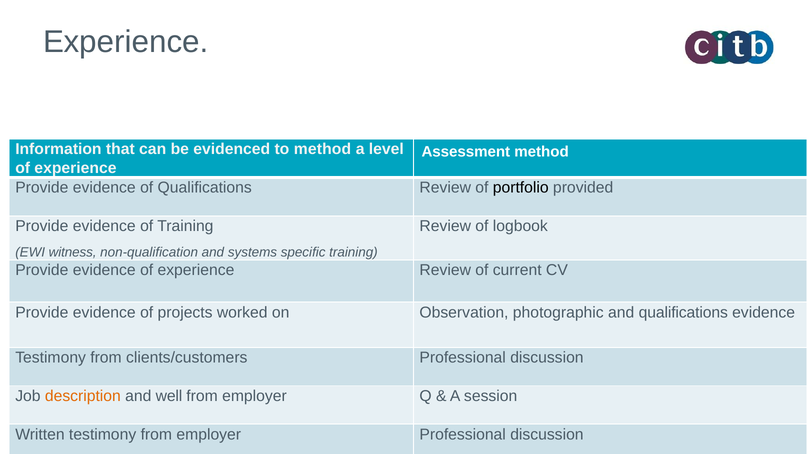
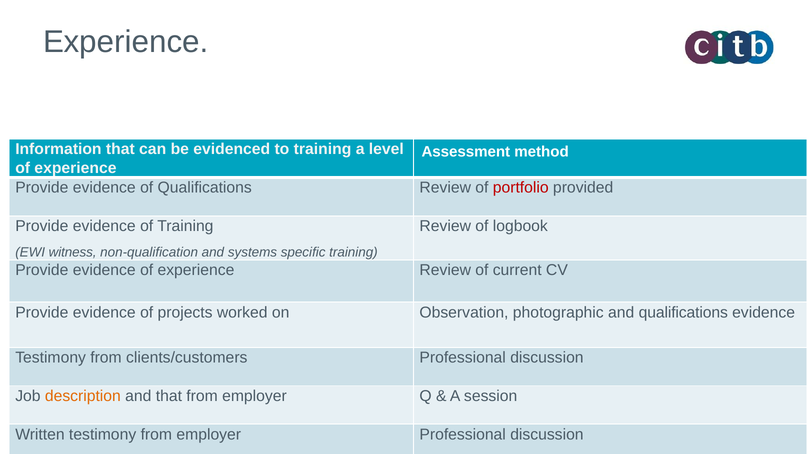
to method: method -> training (323, 149)
portfolio colour: black -> red (521, 188)
and well: well -> that (169, 396)
